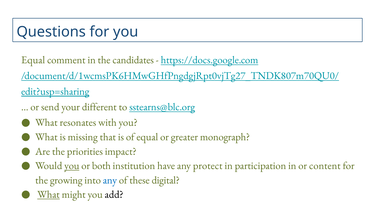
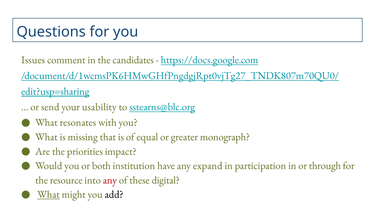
Equal: Equal -> Issues (33, 60)
different: different -> usability (99, 107)
you underline: present -> none (72, 166)
protect: protect -> expand (208, 166)
content: content -> through (325, 166)
growing: growing -> resource (66, 180)
any colour: blue -> red (110, 180)
